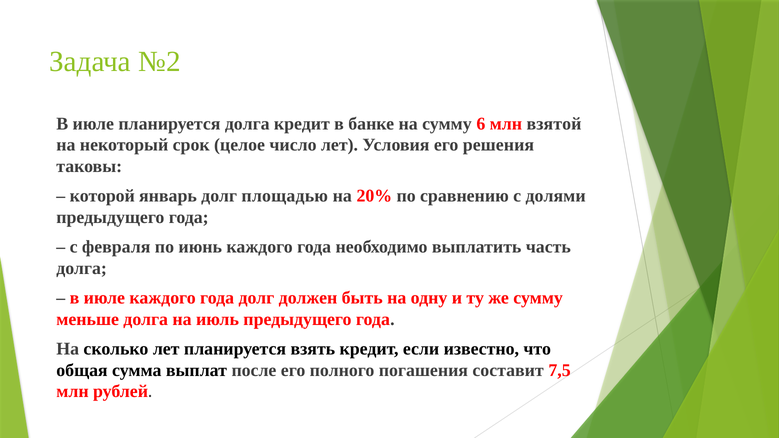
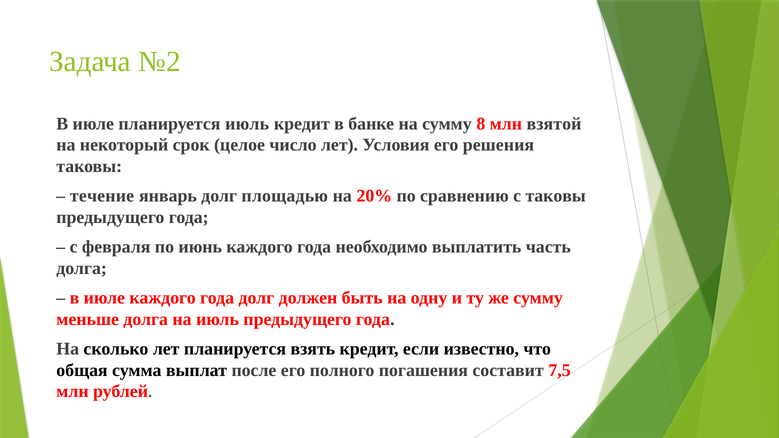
планируется долга: долга -> июль (247, 124)
6: 6 -> 8 (481, 124)
которой: которой -> течение (102, 196)
с долями: долями -> таковы (556, 196)
